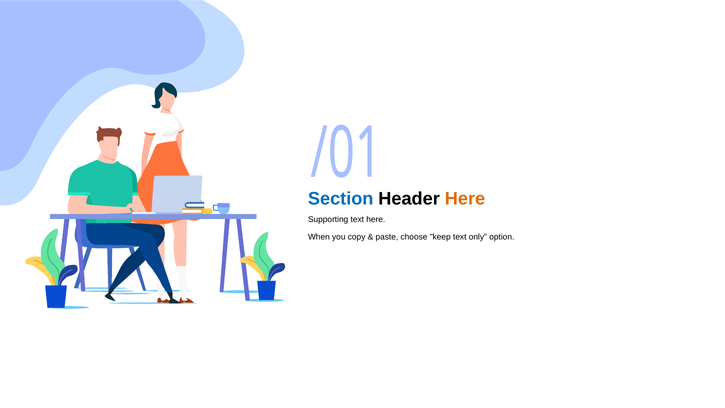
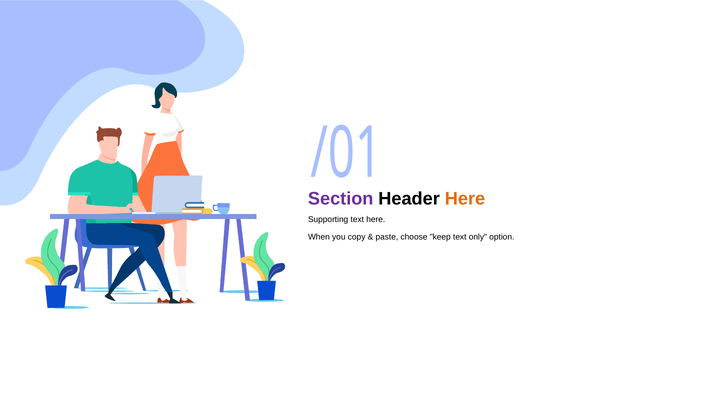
Section colour: blue -> purple (341, 199)
